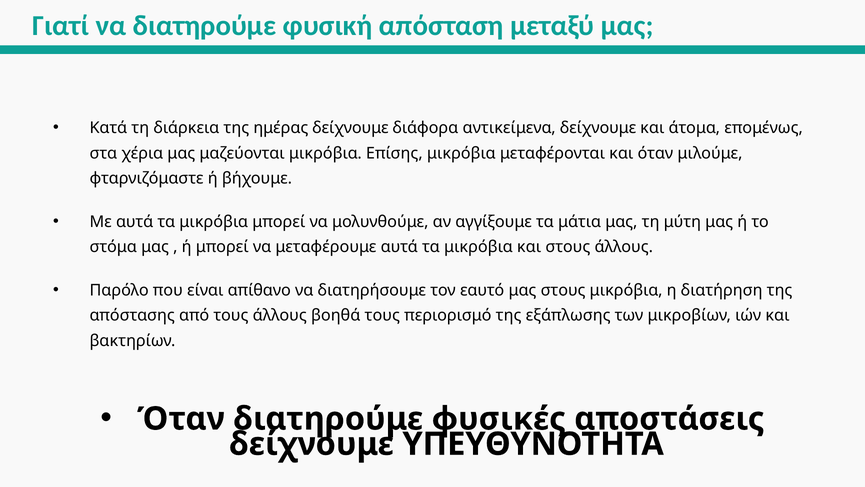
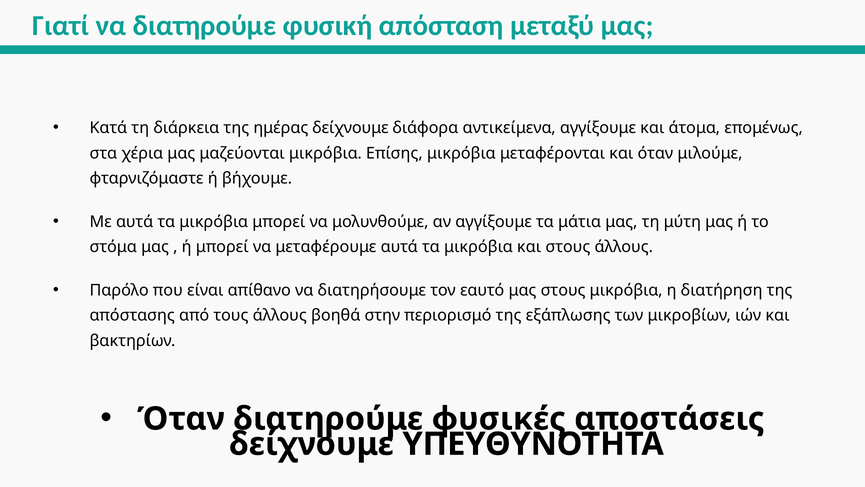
αντικείμενα δείχνουμε: δείχνουμε -> αγγίξουμε (598, 128)
βοηθά τους: τους -> στην (382, 315)
